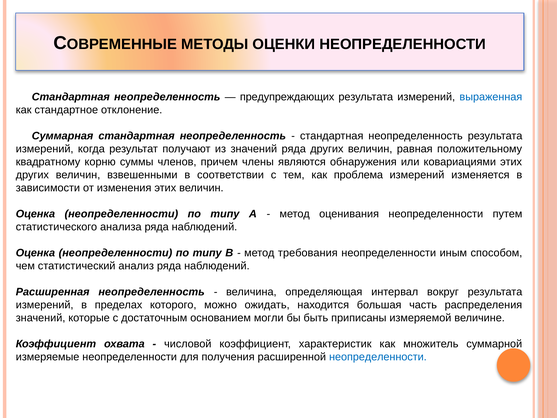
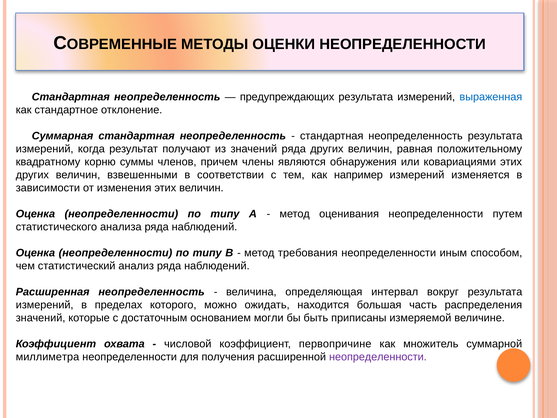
проблема: проблема -> например (358, 175)
характеристик: характеристик -> первопричине (335, 344)
измеряемые: измеряемые -> миллиметра (48, 357)
неопределенности colour: blue -> purple (378, 357)
